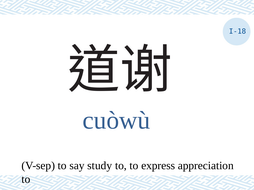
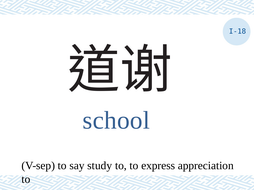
cuòwù: cuòwù -> school (116, 121)
